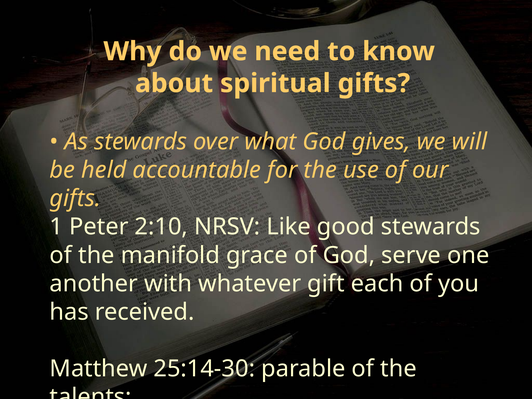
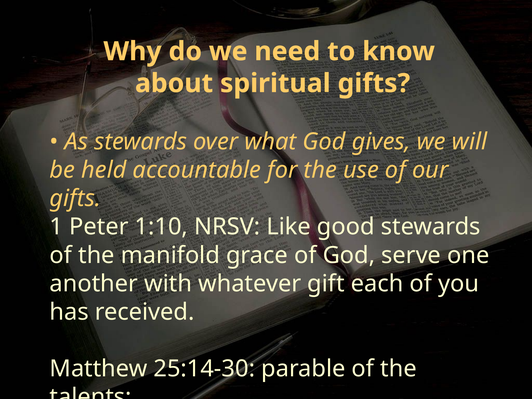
2:10: 2:10 -> 1:10 (161, 227)
